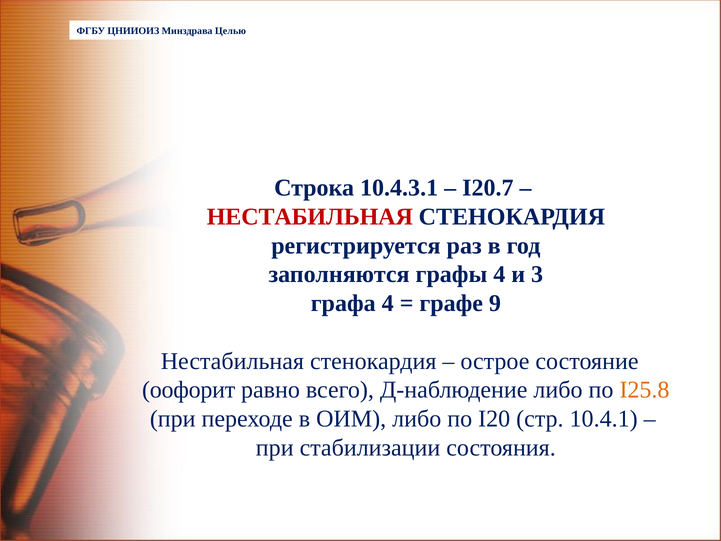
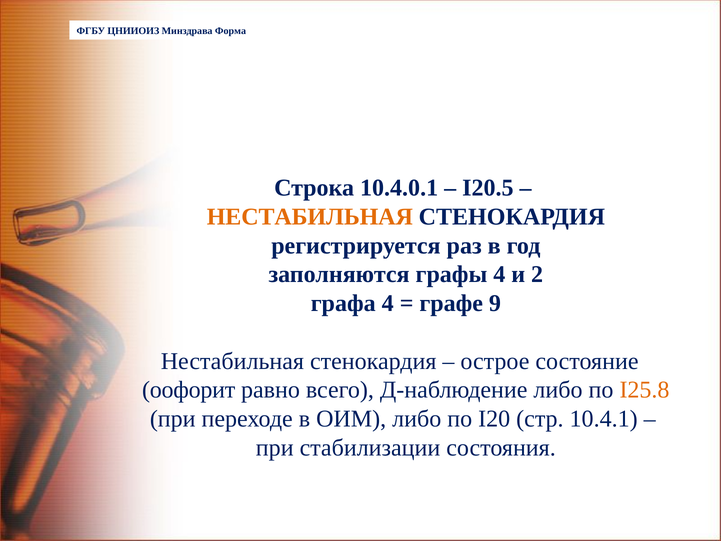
Целью: Целью -> Форма (231, 31)
10.4.3.1: 10.4.3.1 -> 10.4.0.1 (399, 188)
I20.7: I20.7 -> I20.5 (488, 188)
НЕСТАБИЛЬНАЯ colour: red -> orange (310, 217)
3: 3 -> 2 (537, 274)
